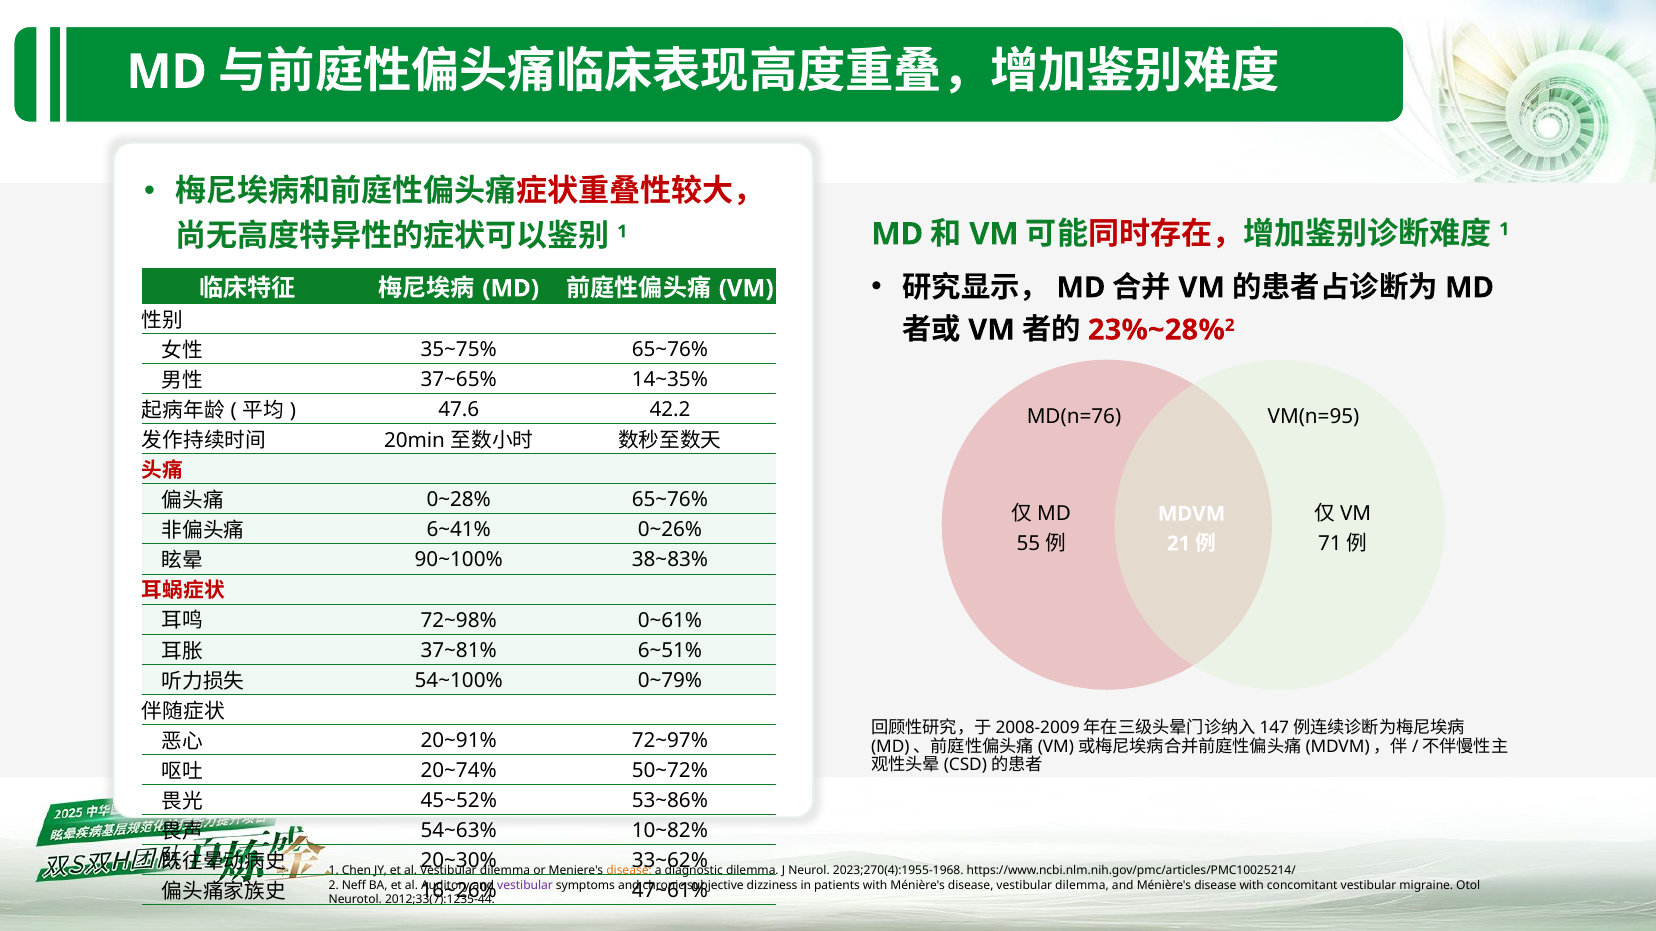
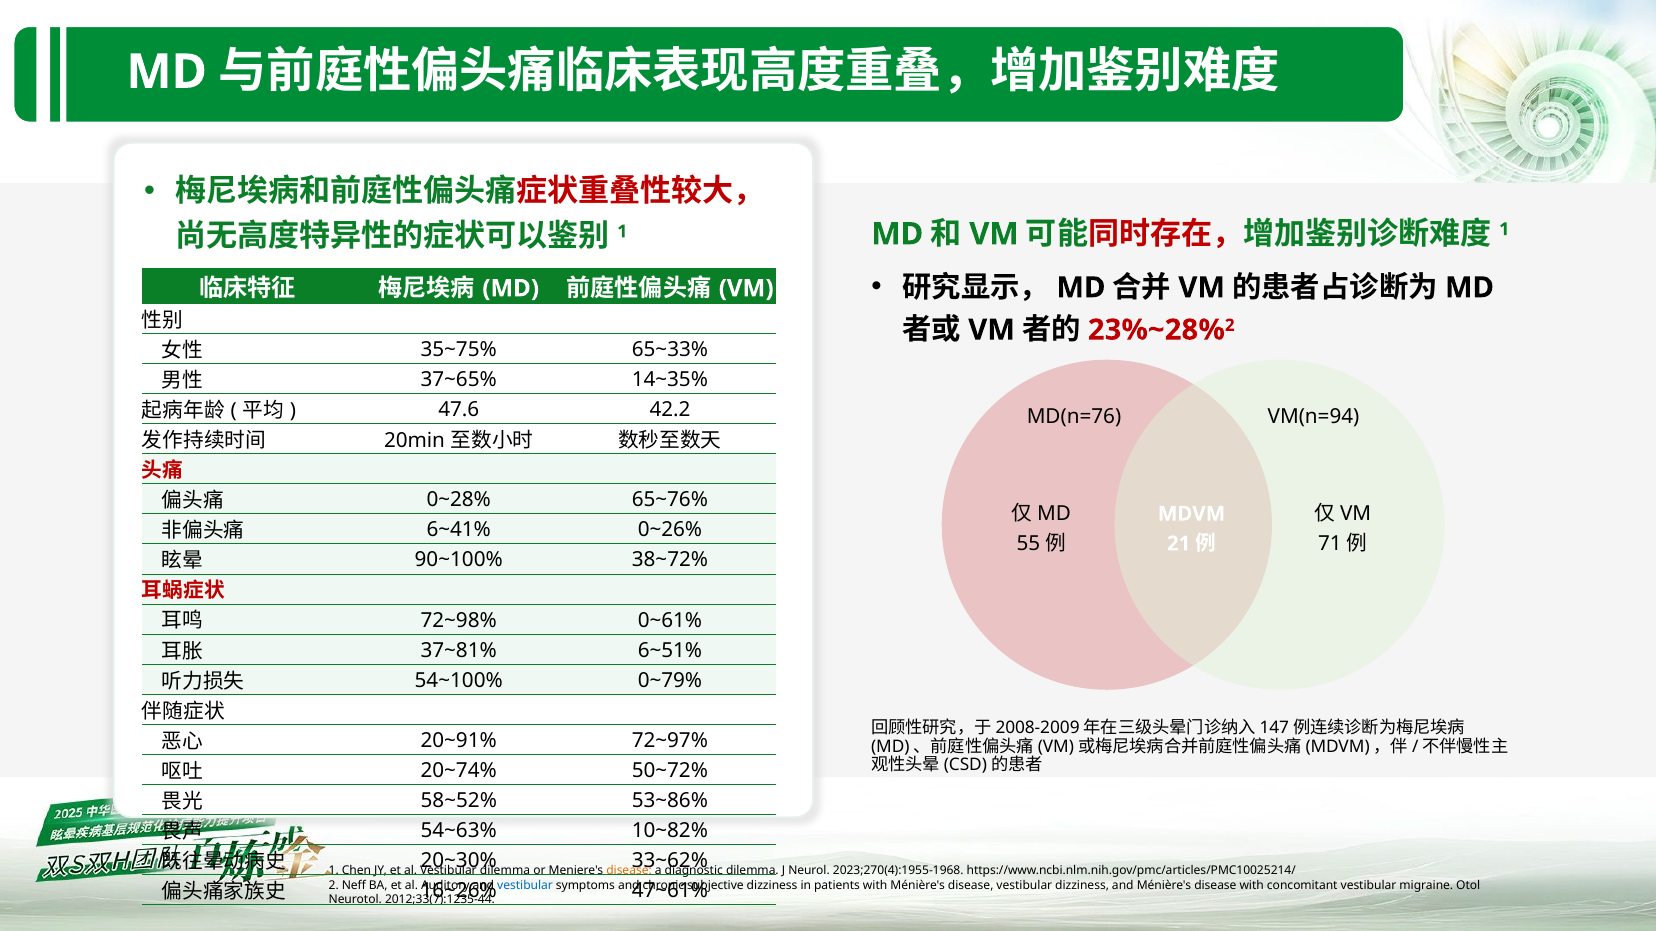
35~75% 65~76%: 65~76% -> 65~33% (670, 350)
VM(n=95: VM(n=95 -> VM(n=94 (1314, 417)
38~83%: 38~83% -> 38~72% (670, 560)
45~52%: 45~52% -> 58~52% (459, 801)
vestibular colour: purple -> blue (525, 886)
disease vestibular dilemma: dilemma -> dizziness (1082, 886)
